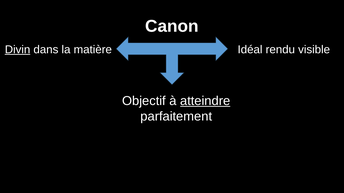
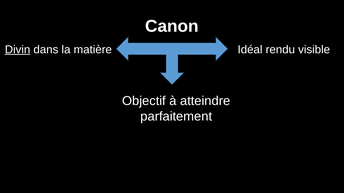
atteindre underline: present -> none (205, 101)
